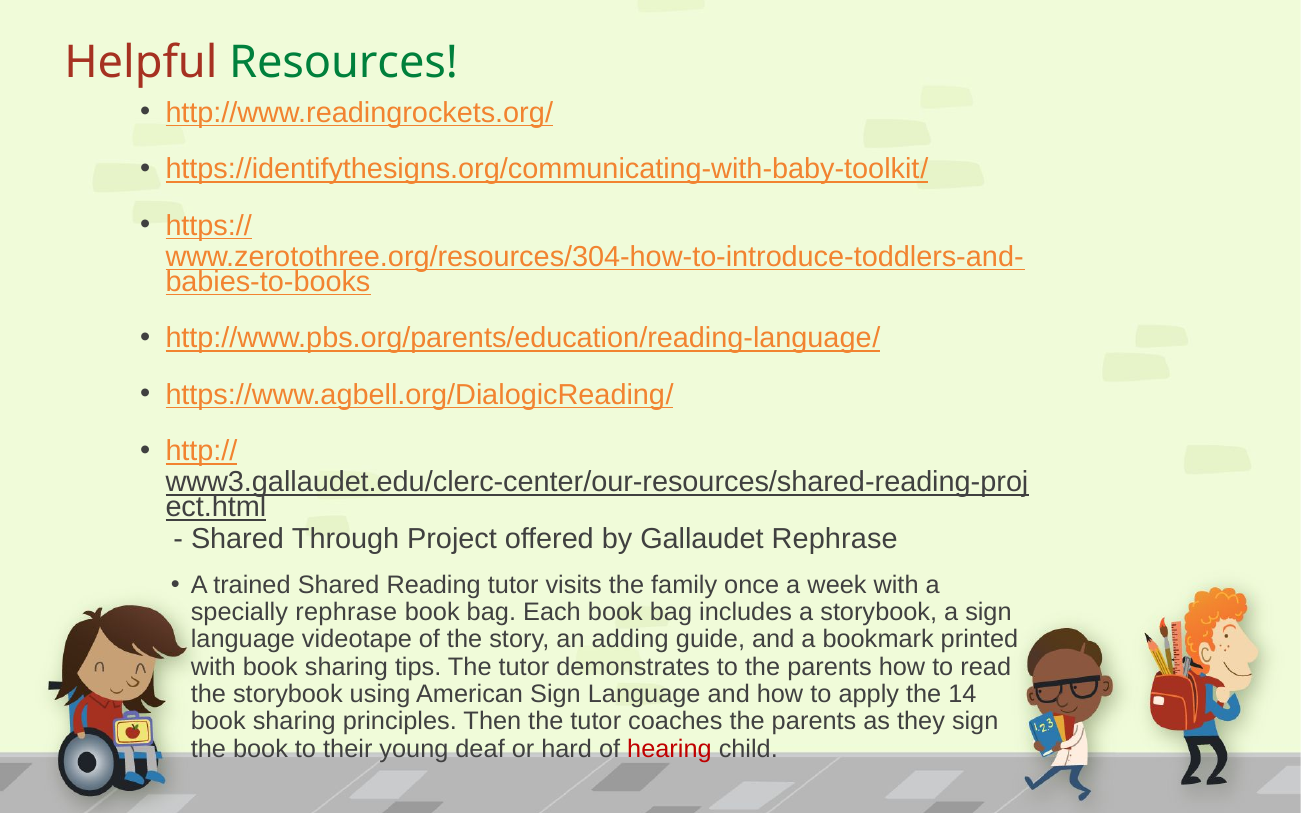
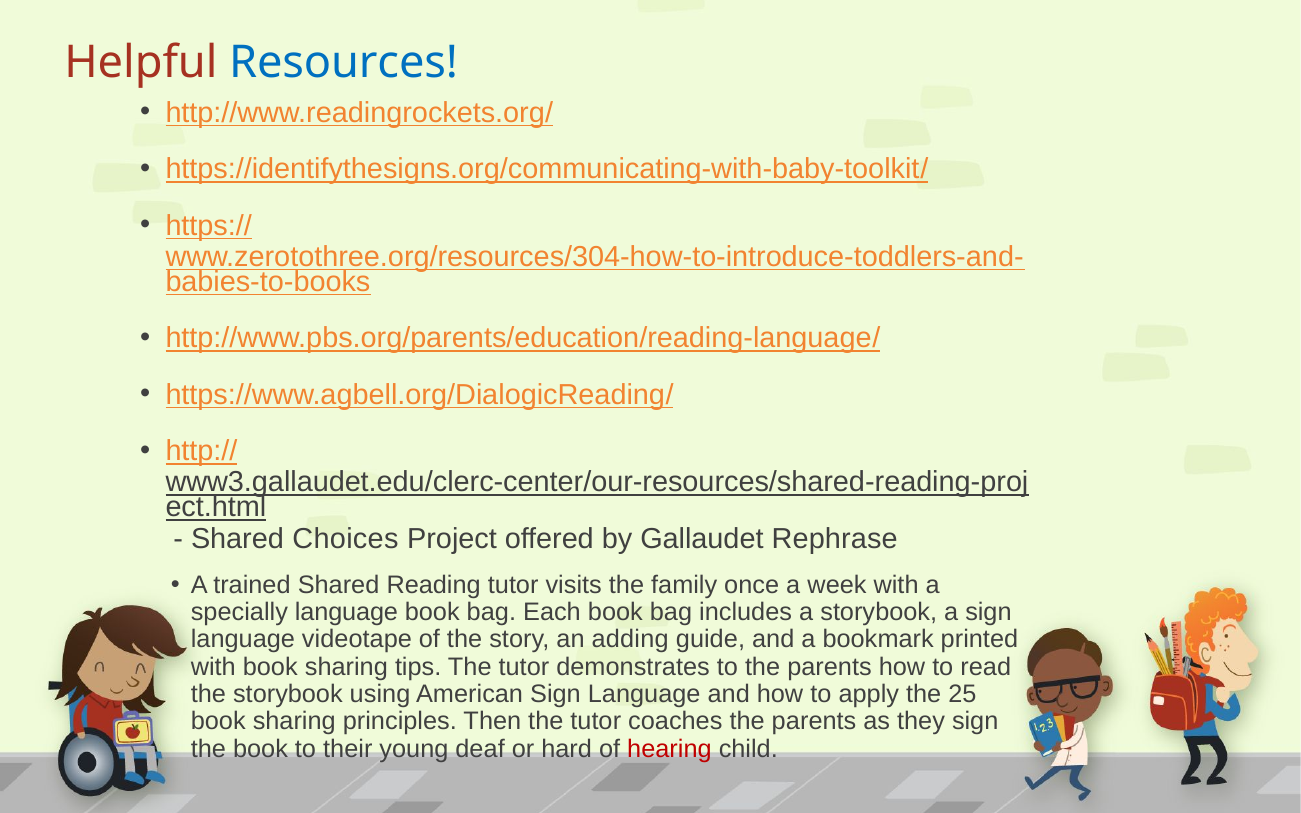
Resources colour: green -> blue (344, 62)
Through: Through -> Choices (345, 539)
specially rephrase: rephrase -> language (346, 612)
14: 14 -> 25 (962, 694)
